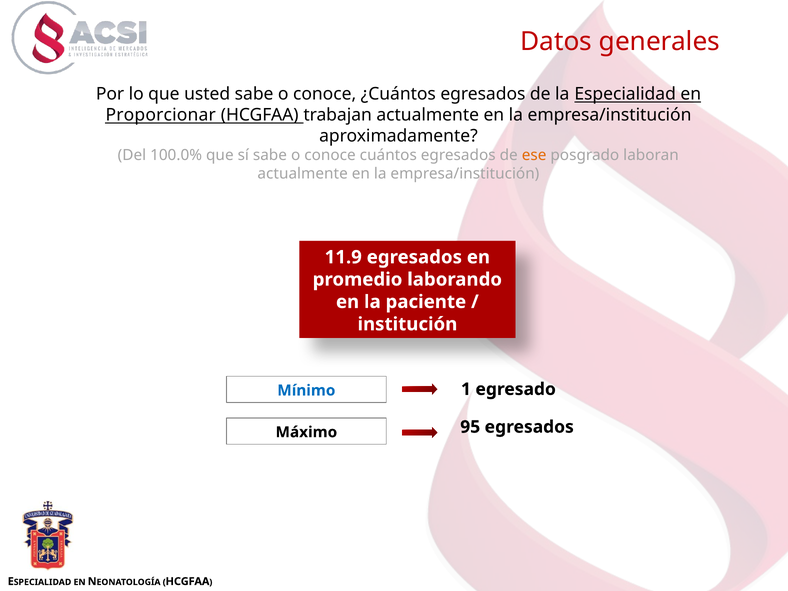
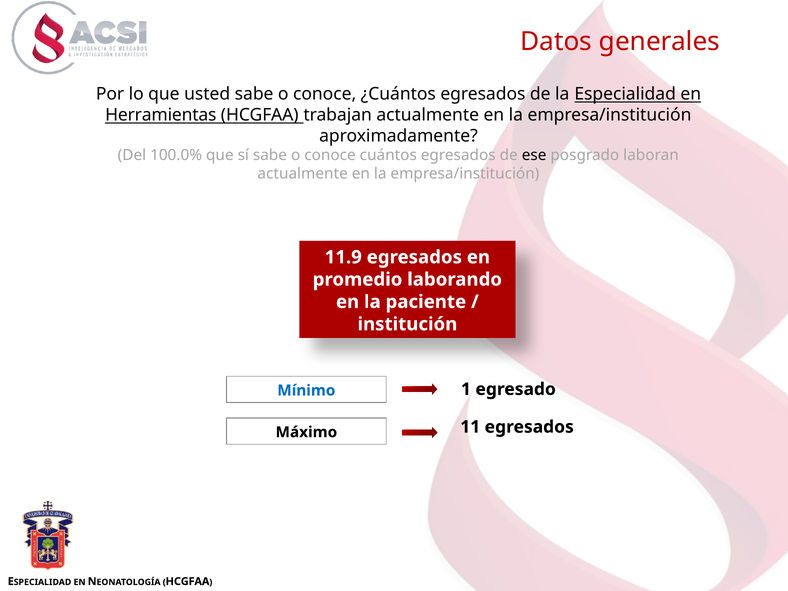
Proporcionar: Proporcionar -> Herramientas (161, 115)
ese colour: orange -> black (534, 155)
95: 95 -> 11 (470, 427)
